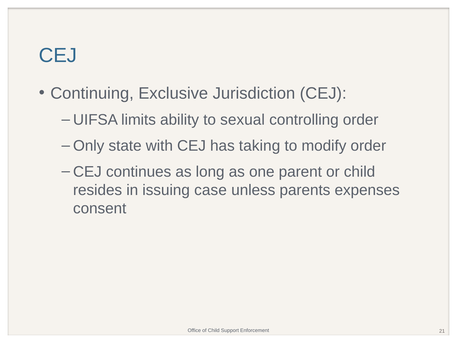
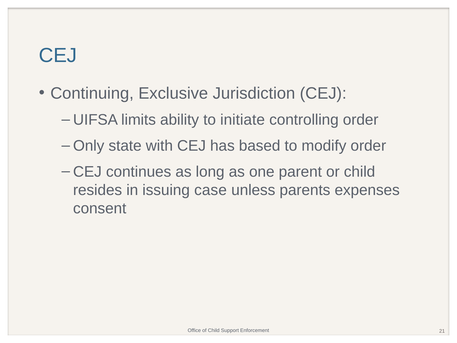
sexual: sexual -> initiate (243, 120)
taking: taking -> based (260, 146)
